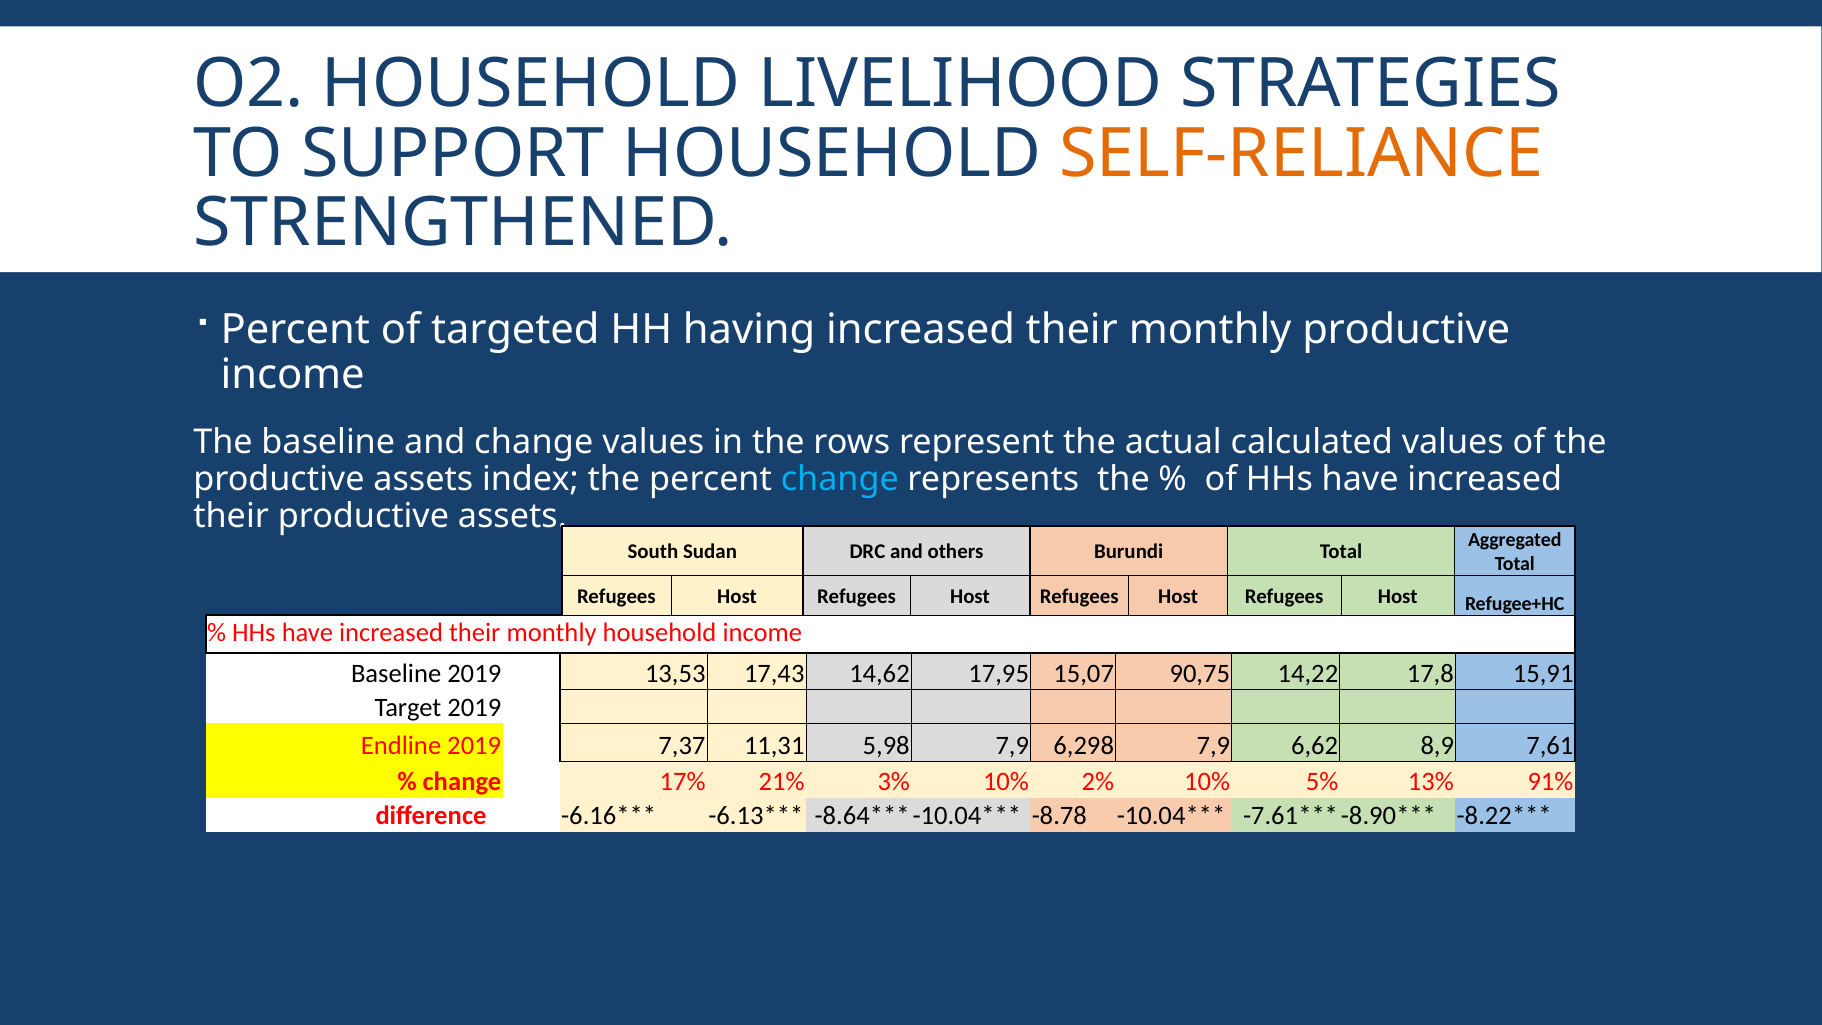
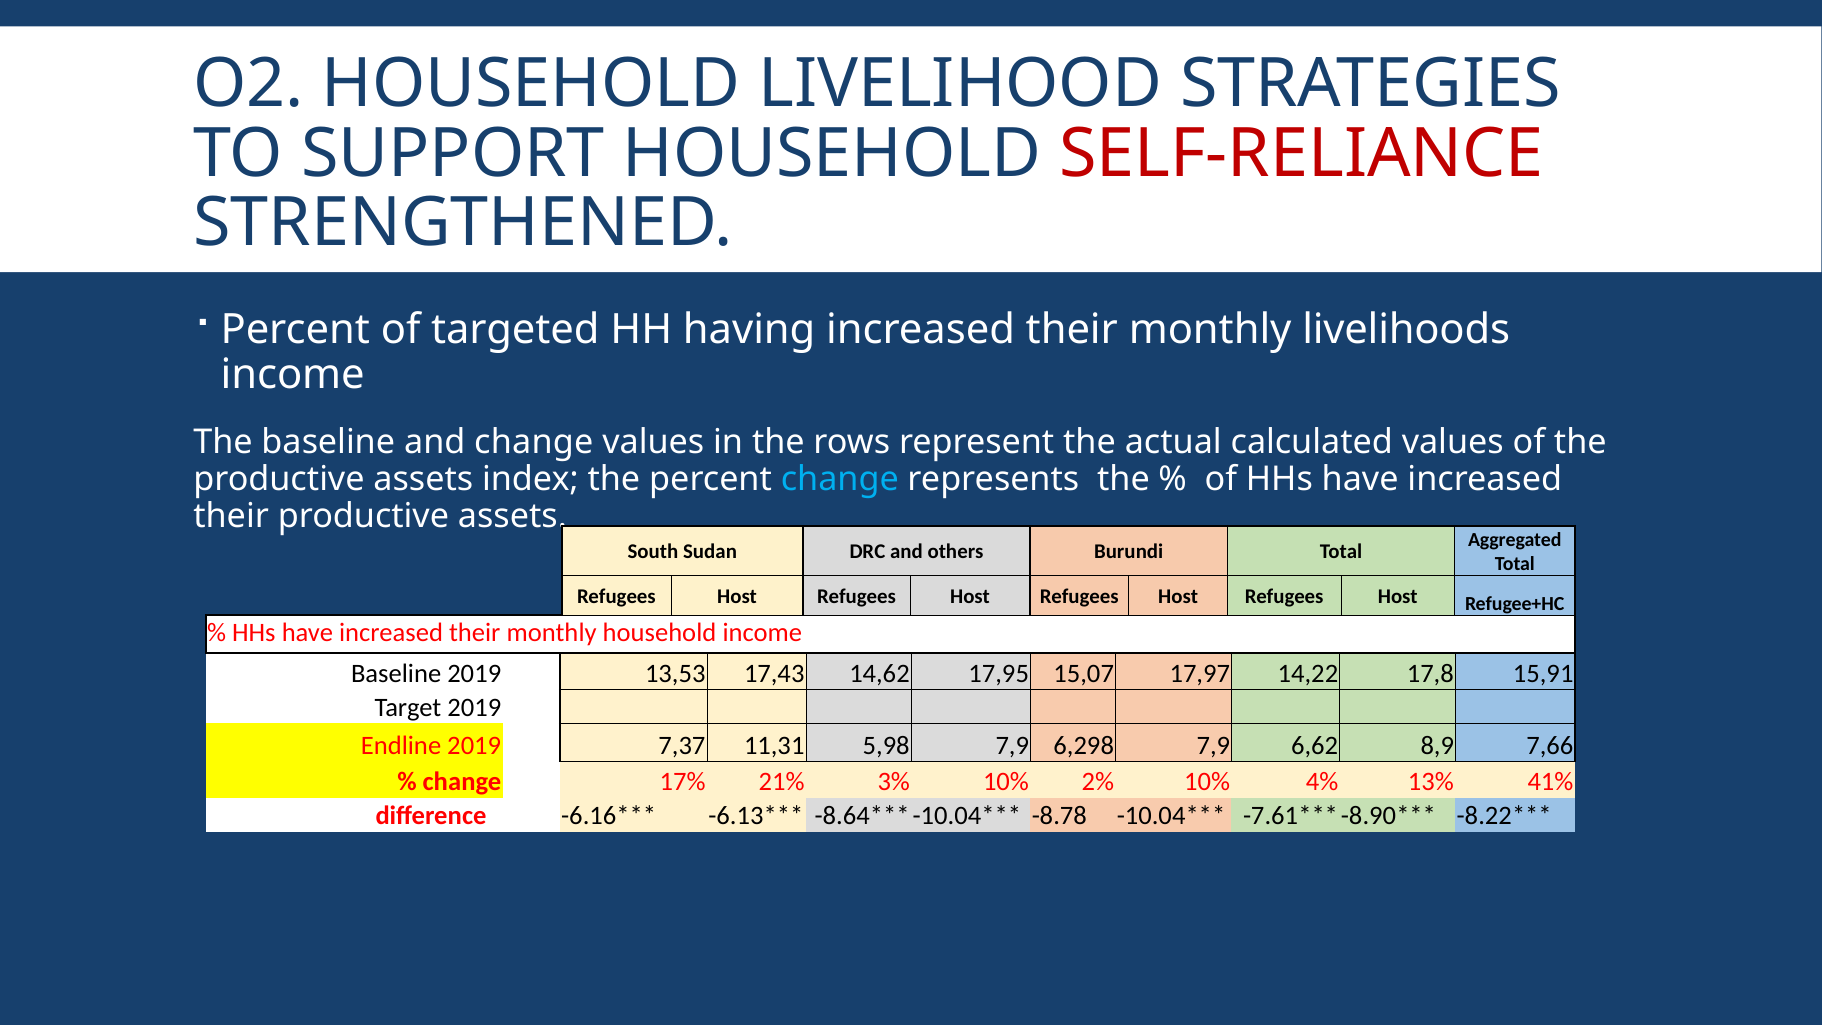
SELF-RELIANCE colour: orange -> red (1302, 153)
monthly productive: productive -> livelihoods (1406, 330)
90,75: 90,75 -> 17,97 (1200, 674)
7,61: 7,61 -> 7,66 (1550, 746)
5%: 5% -> 4% (1322, 782)
91%: 91% -> 41% (1550, 782)
